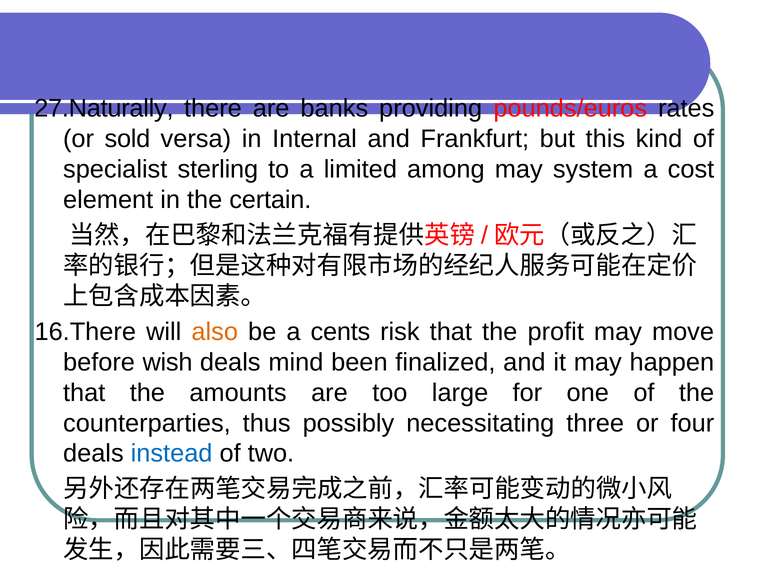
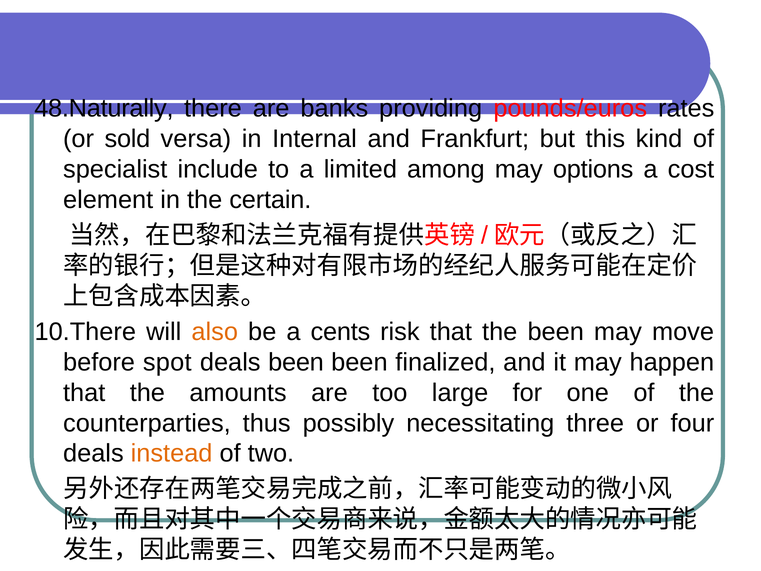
27.Naturally: 27.Naturally -> 48.Naturally (104, 108)
sterling: sterling -> include (218, 169)
system: system -> options (593, 169)
16.There: 16.There -> 10.There (85, 332)
the profit: profit -> been (556, 332)
wish: wish -> spot (167, 362)
deals mind: mind -> been (296, 362)
instead colour: blue -> orange (172, 453)
